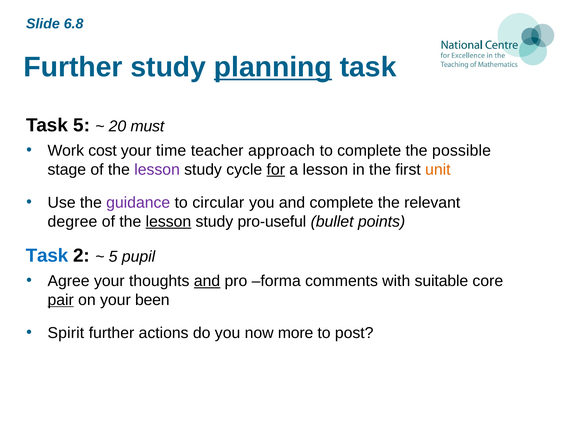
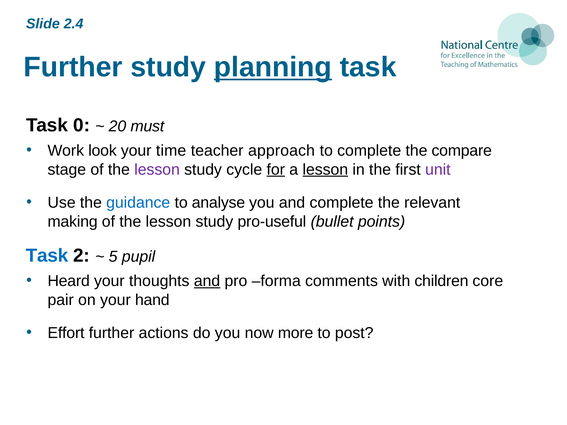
6.8: 6.8 -> 2.4 (74, 24)
Task 5: 5 -> 0 (82, 125)
cost: cost -> look (103, 151)
possible: possible -> compare (462, 151)
lesson underline: none -> present (325, 170)
unit colour: orange -> purple (438, 170)
guidance colour: purple -> blue (138, 203)
circular: circular -> analyse (218, 203)
degree: degree -> making (73, 222)
lesson underline: present -> none (168, 222)
Agree: Agree -> Heard (69, 281)
suitable: suitable -> children (441, 281)
pair underline: present -> none (61, 300)
been: been -> hand (152, 300)
Spirit: Spirit -> Effort (66, 333)
